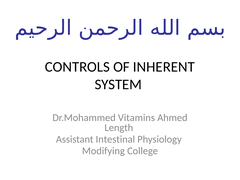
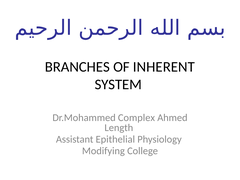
CONTROLS: CONTROLS -> BRANCHES (77, 67)
Vitamins: Vitamins -> Complex (136, 118)
Intestinal: Intestinal -> Epithelial (115, 139)
